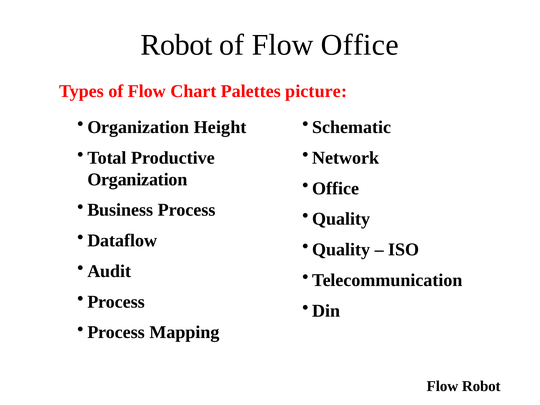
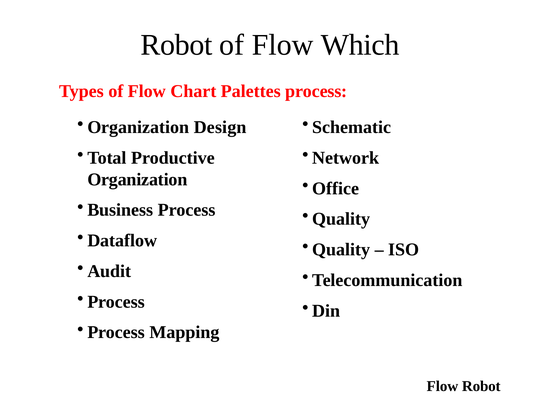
Flow Office: Office -> Which (360, 45)
Palettes picture: picture -> process (316, 91)
Height: Height -> Design (220, 127)
